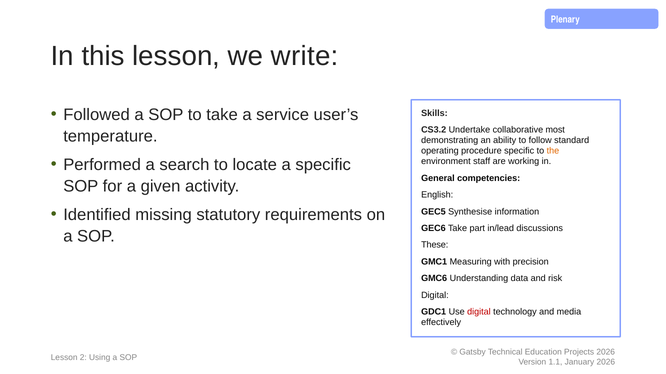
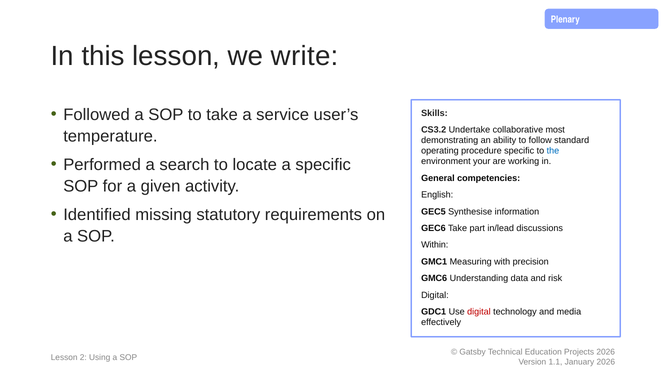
the colour: orange -> blue (553, 151)
staff: staff -> your (482, 162)
These: These -> Within (435, 245)
